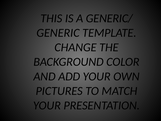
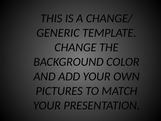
GENERIC/: GENERIC/ -> CHANGE/ (109, 18)
